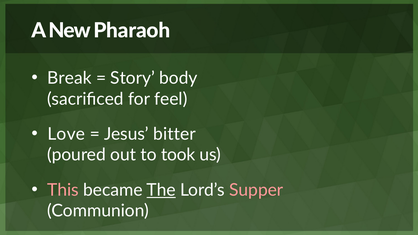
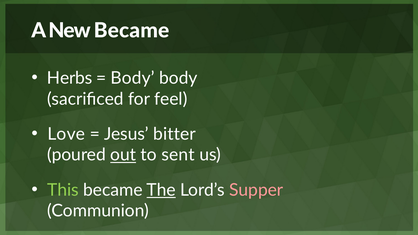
New Pharaoh: Pharaoh -> Became (132, 30)
Break: Break -> Herbs (70, 78)
Story: Story -> Body (133, 78)
out underline: none -> present (123, 155)
took: took -> sent (178, 155)
This colour: pink -> light green (63, 190)
